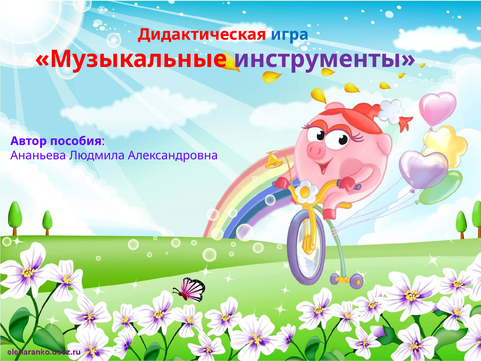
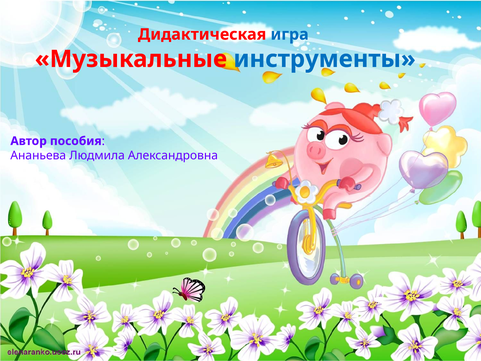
инструменты colour: purple -> blue (325, 59)
